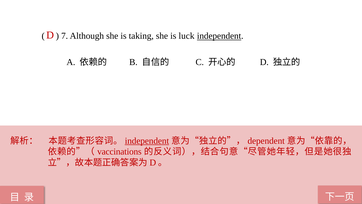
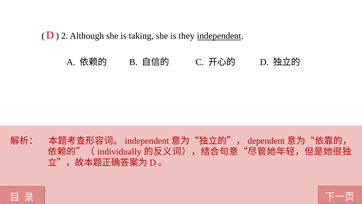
7: 7 -> 2 (65, 36)
luck: luck -> they (187, 36)
independent underline: present -> none (147, 141)
vaccinations: vaccinations -> individually (119, 151)
